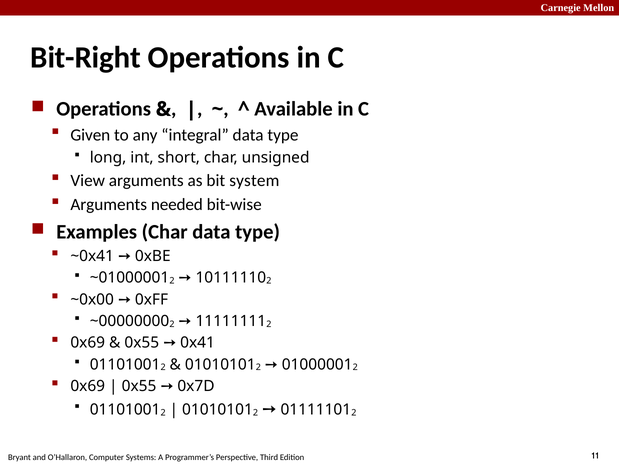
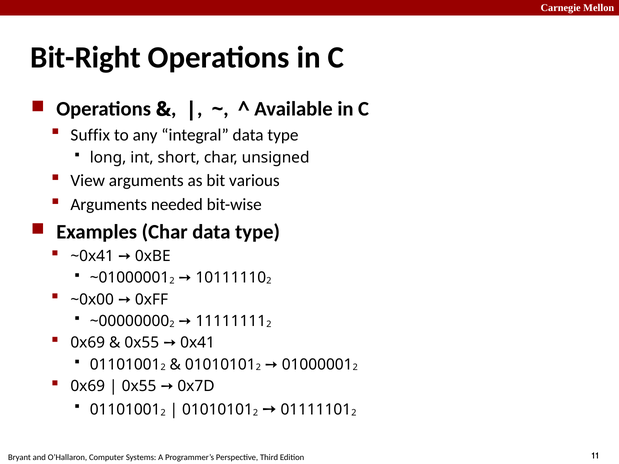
Given: Given -> Suffix (90, 135)
system: system -> various (254, 181)
